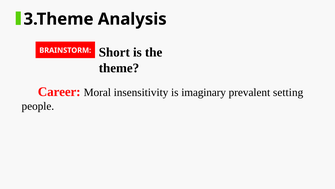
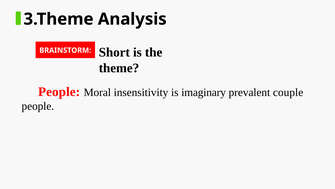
Career: Career -> People (59, 92)
setting: setting -> couple (288, 92)
